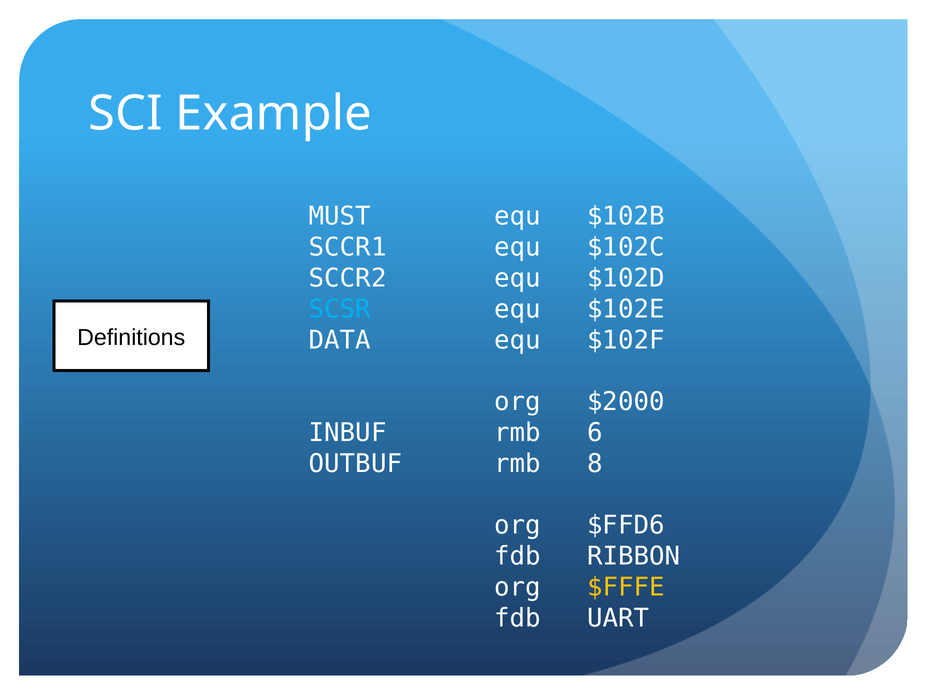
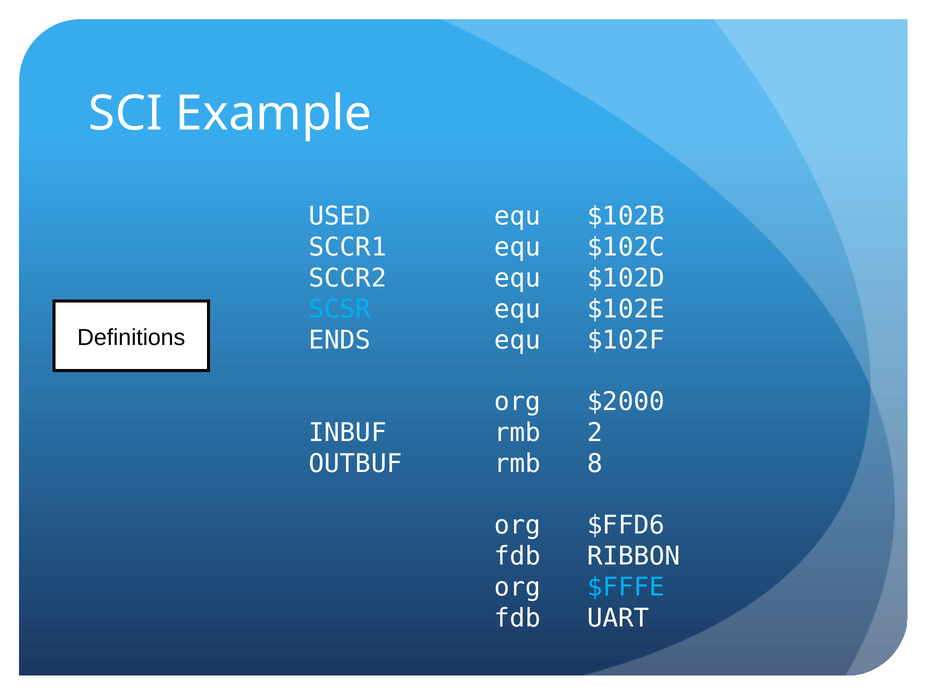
MUST: MUST -> USED (340, 217)
DATA: DATA -> ENDS (340, 340)
6: 6 -> 2 (595, 433)
$FFFE colour: yellow -> light blue (626, 587)
